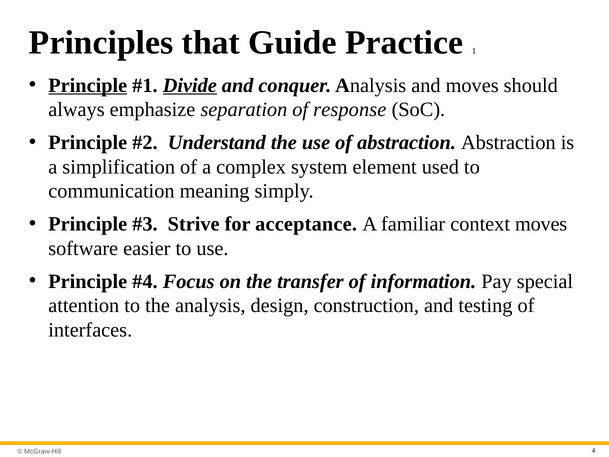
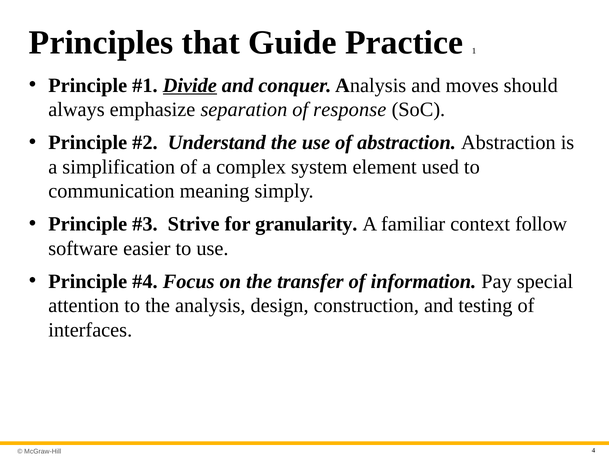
Principle underline: present -> none (88, 85)
acceptance: acceptance -> granularity (306, 224)
context moves: moves -> follow (541, 224)
